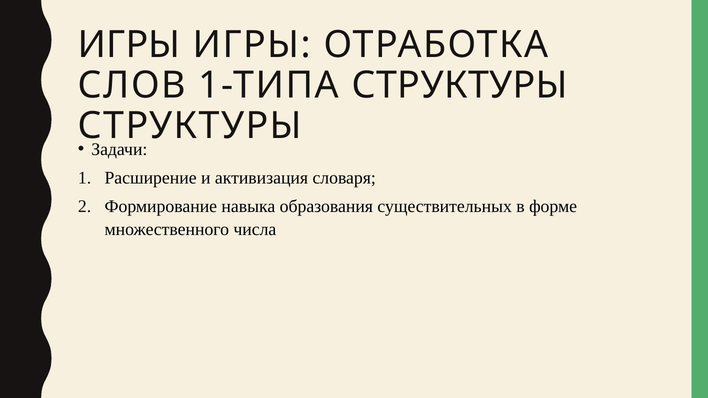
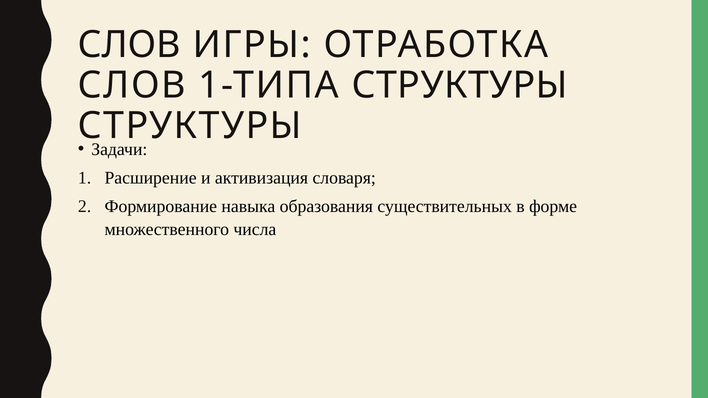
ИГРЫ: ИГРЫ -> СЛОВ (129, 45)
